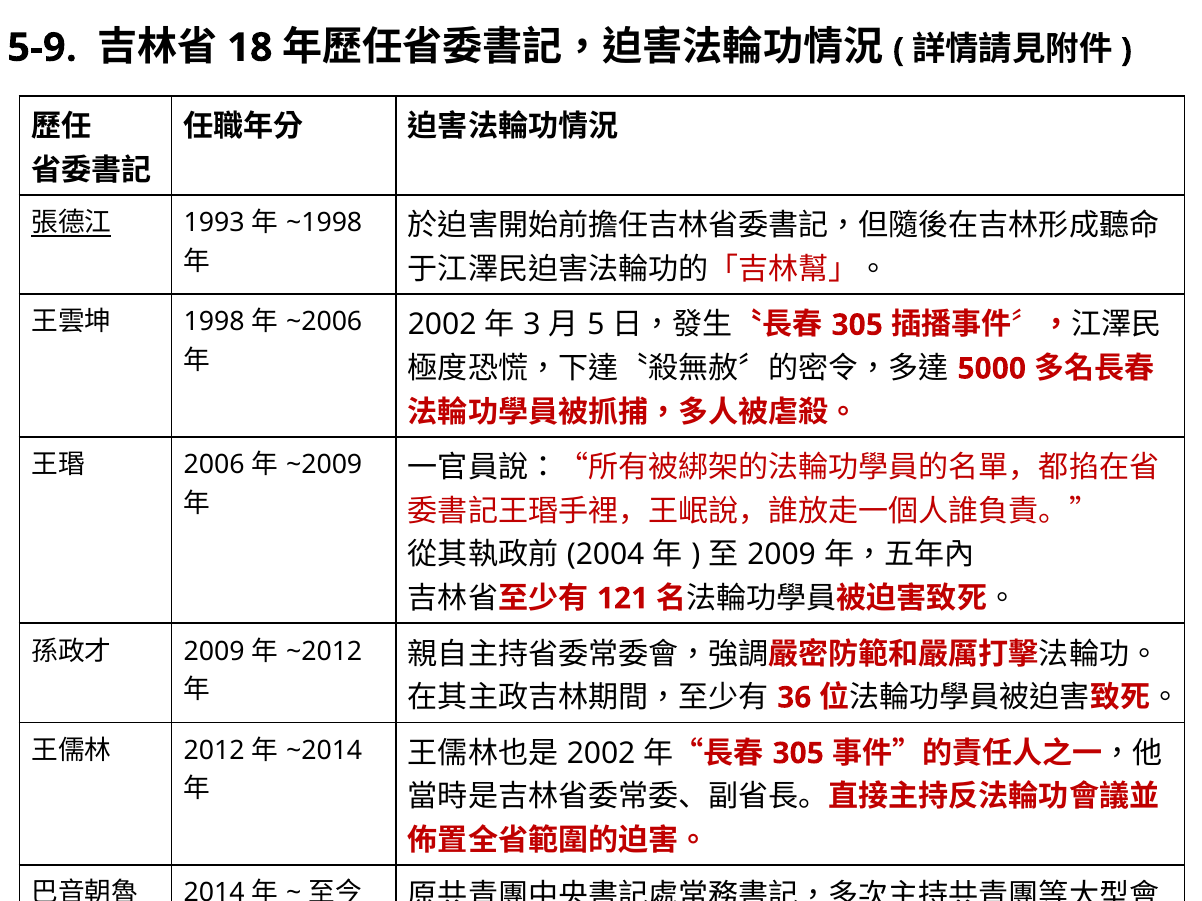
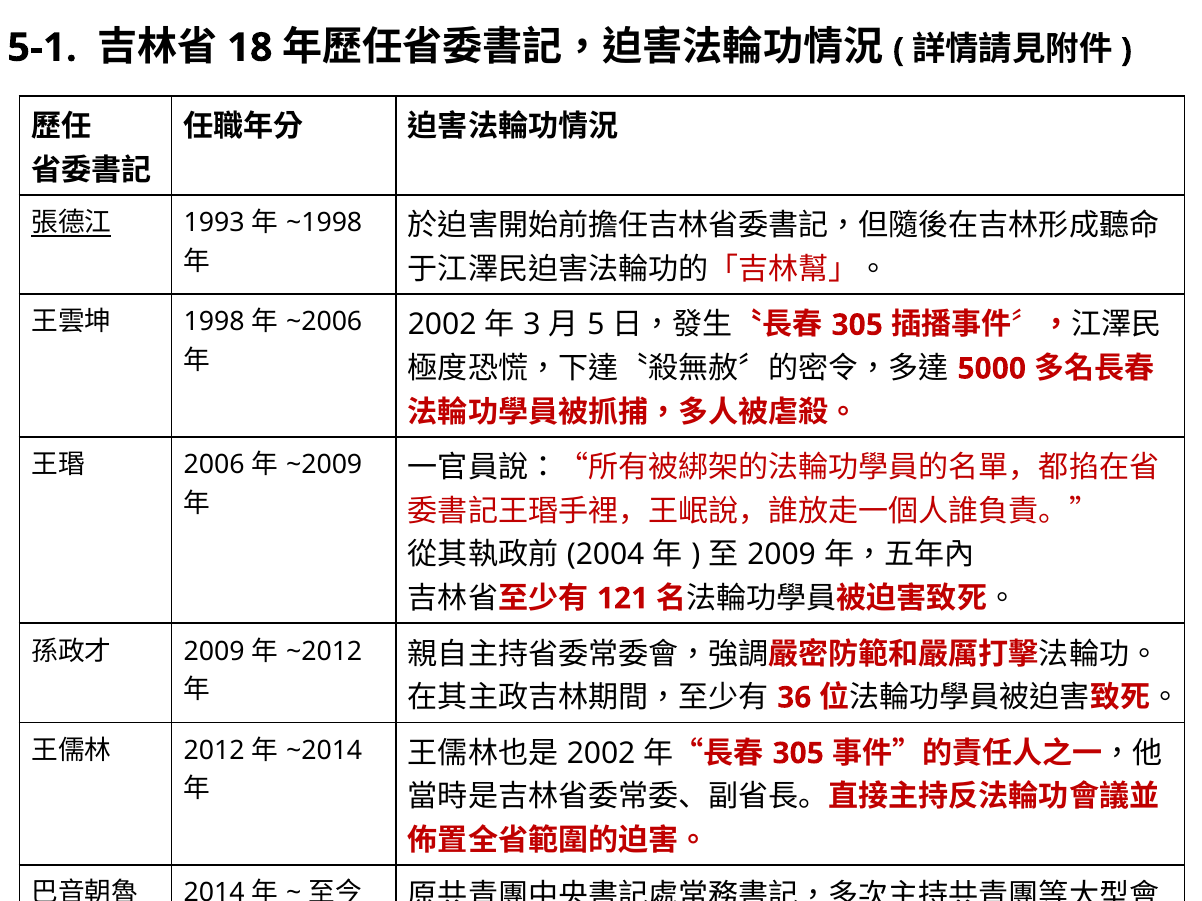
5-9: 5-9 -> 5-1 (42, 48)
